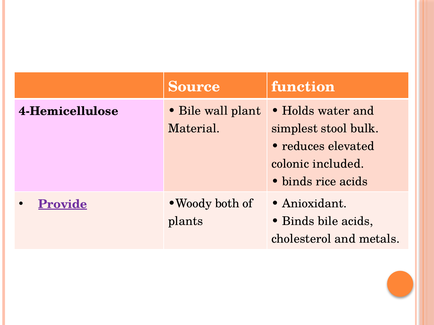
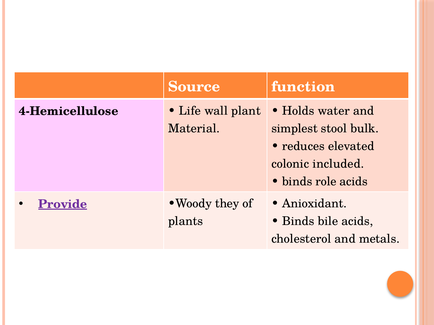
Bile: Bile -> Life (190, 111)
rice: rice -> role (326, 182)
both: both -> they (227, 204)
